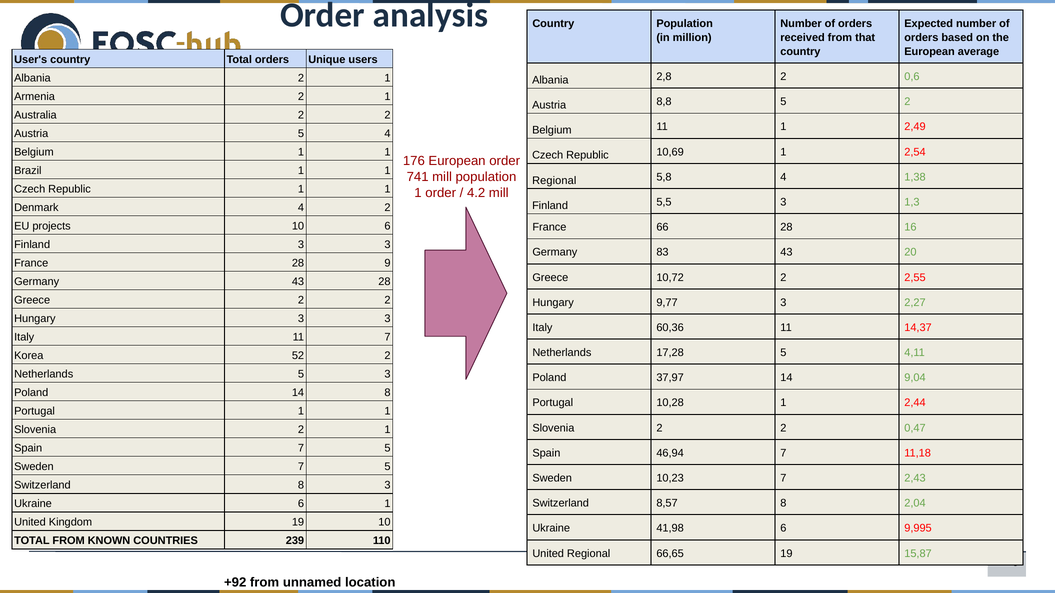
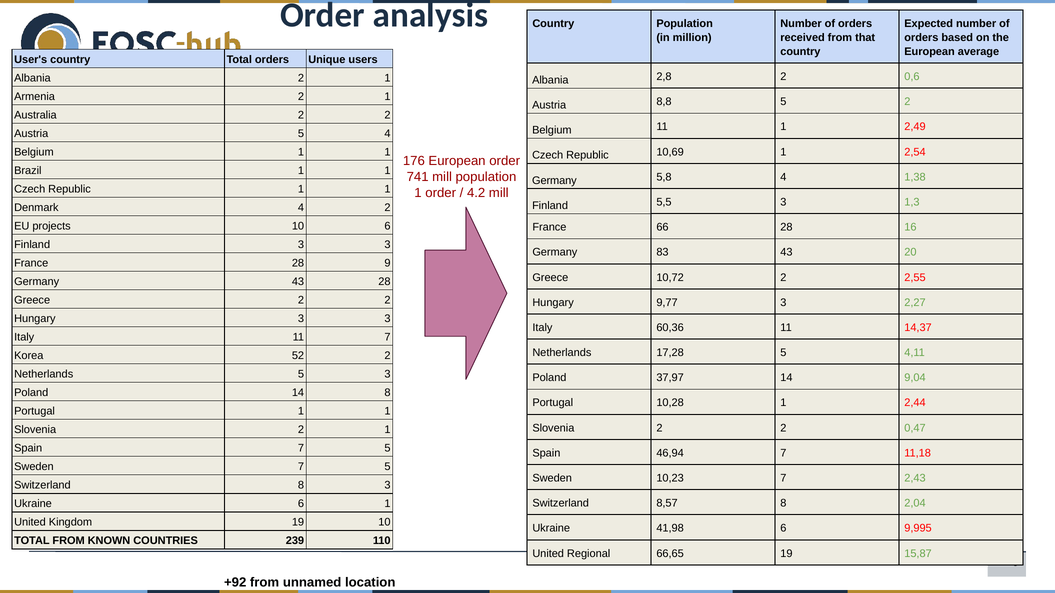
Regional: Regional -> Germany (554, 181)
